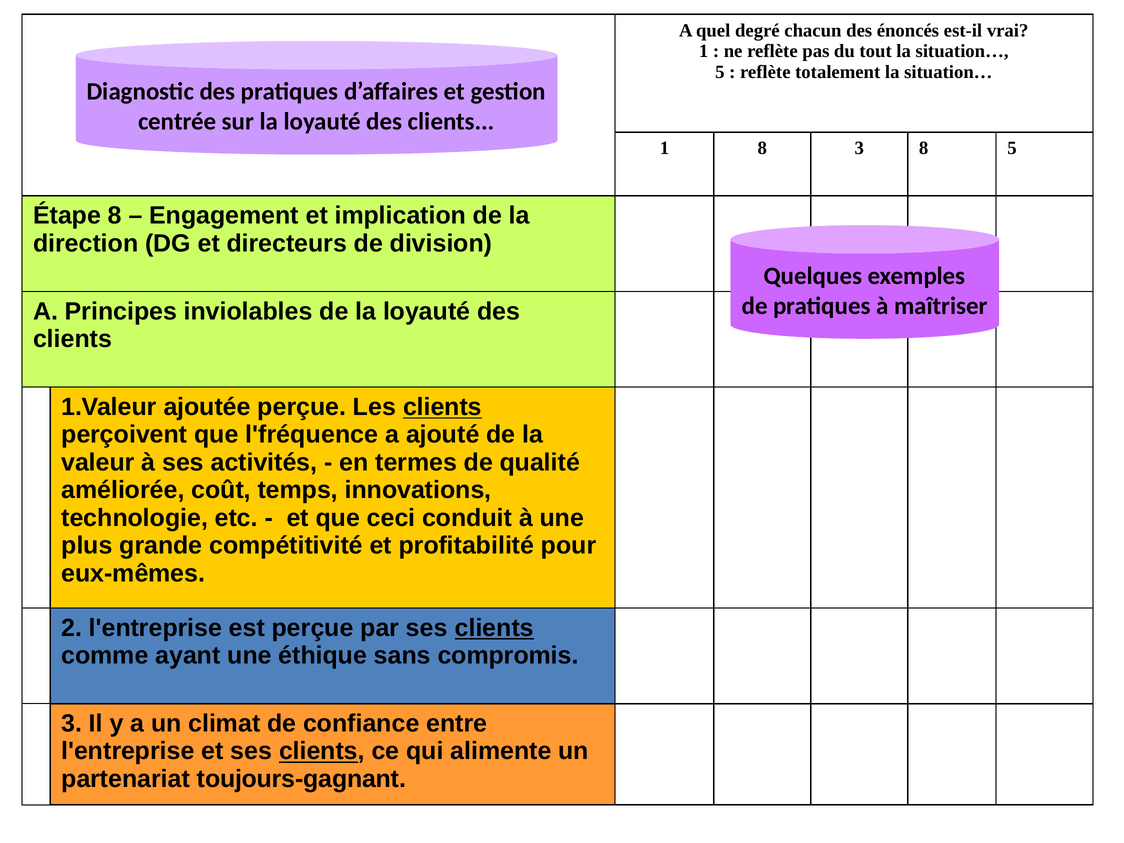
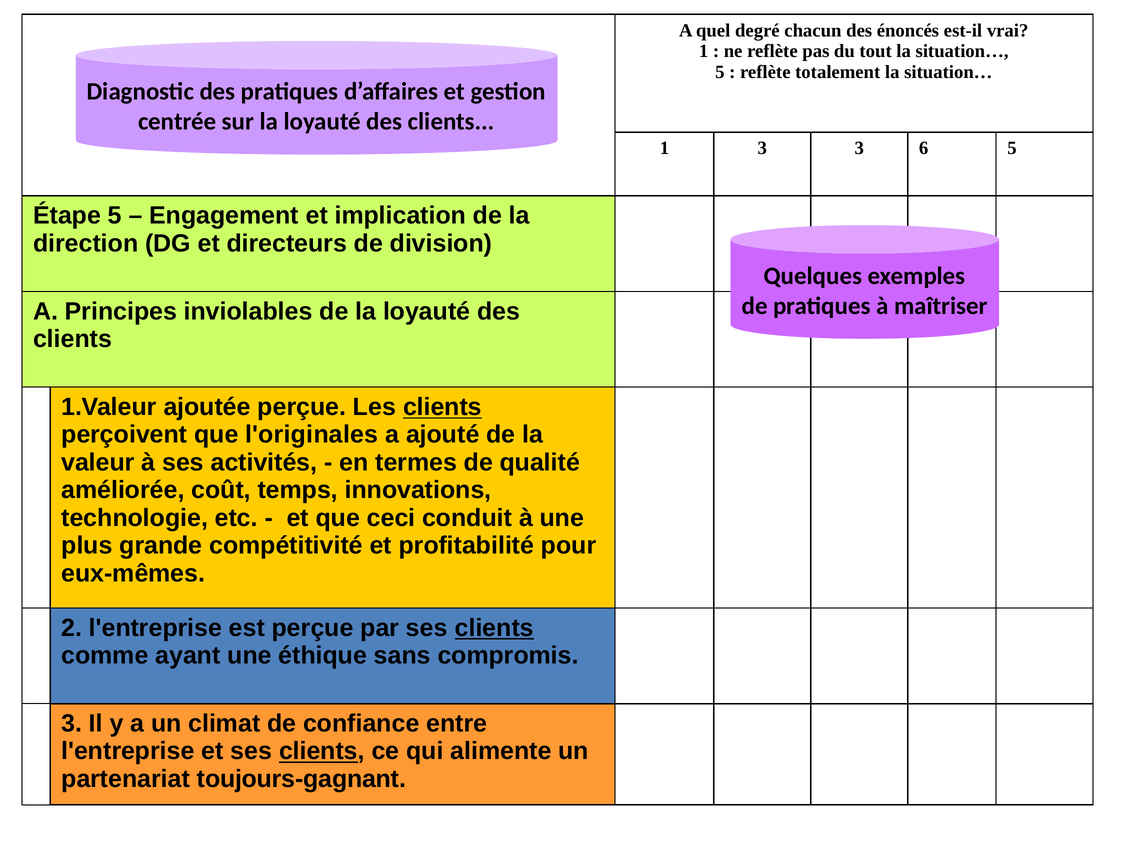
1 8: 8 -> 3 (762, 148)
3 8: 8 -> 6 (924, 148)
Étape 8: 8 -> 5 (115, 216)
l'fréquence: l'fréquence -> l'originales (312, 435)
